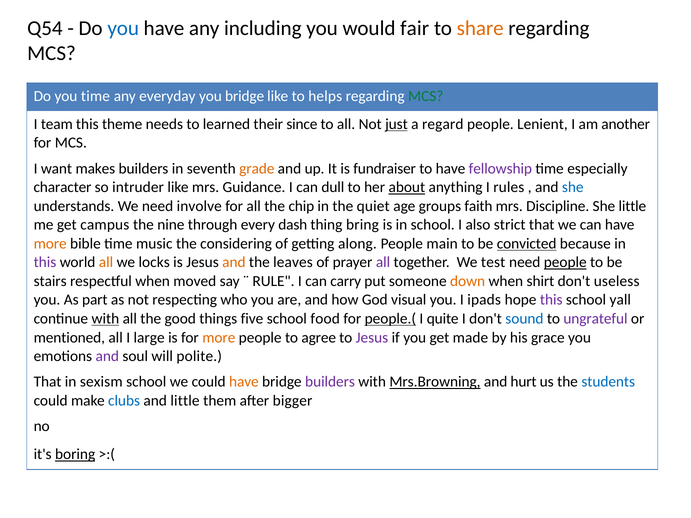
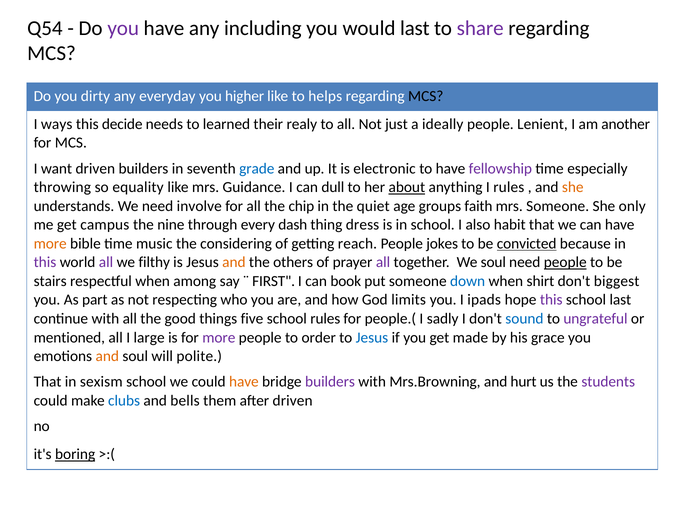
you colour: blue -> purple (123, 28)
would fair: fair -> last (415, 28)
share colour: orange -> purple (480, 28)
you time: time -> dirty (95, 96)
you bridge: bridge -> higher (245, 96)
MCS colour: green -> black (426, 96)
team: team -> ways (57, 124)
theme: theme -> decide (122, 124)
since: since -> realy (302, 124)
just underline: present -> none (396, 124)
regard: regard -> ideally (443, 124)
want makes: makes -> driven (95, 169)
grade colour: orange -> blue (257, 169)
fundraiser: fundraiser -> electronic (385, 169)
character: character -> throwing (62, 187)
intruder: intruder -> equality (138, 187)
she colour: blue -> orange (573, 187)
mrs Discipline: Discipline -> Someone (558, 206)
She little: little -> only (632, 206)
bring: bring -> dress (363, 225)
strict: strict -> habit (510, 225)
along: along -> reach (357, 244)
main: main -> jokes (442, 244)
all colour: orange -> purple (106, 263)
locks: locks -> filthy (154, 263)
leaves: leaves -> others (293, 263)
We test: test -> soul (493, 263)
moved: moved -> among (195, 281)
RULE: RULE -> FIRST (274, 281)
carry: carry -> book (346, 281)
down colour: orange -> blue (468, 281)
useless: useless -> biggest (617, 281)
visual: visual -> limits (409, 300)
school yall: yall -> last (620, 300)
with underline: present -> none (105, 319)
school food: food -> rules (325, 319)
people.( underline: present -> none (390, 319)
quite: quite -> sadly (443, 319)
more colour: orange -> purple (219, 338)
agree: agree -> order (319, 338)
Jesus colour: purple -> blue (372, 338)
and colour: purple -> orange (107, 356)
Mrs.Browning underline: present -> none (435, 382)
students colour: blue -> purple (608, 382)
and little: little -> bells (185, 401)
after bigger: bigger -> driven (293, 401)
